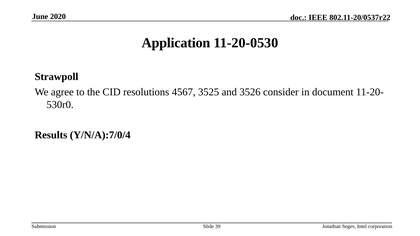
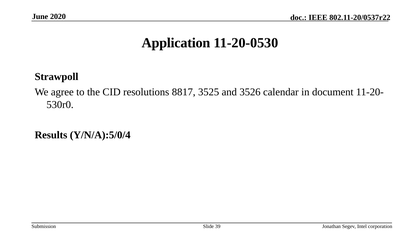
4567: 4567 -> 8817 (184, 92)
consider: consider -> calendar (281, 92)
Y/N/A):7/0/4: Y/N/A):7/0/4 -> Y/N/A):5/0/4 (100, 135)
